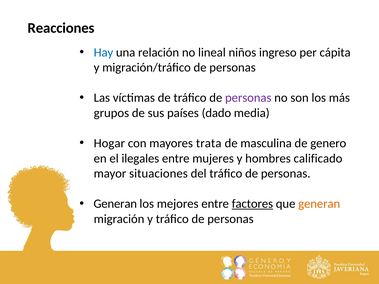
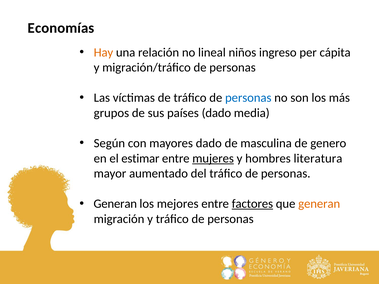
Reacciones: Reacciones -> Economías (61, 28)
Hay colour: blue -> orange (103, 52)
personas colour: purple -> blue (248, 98)
Hogar: Hogar -> Según (109, 143)
mayores trata: trata -> dado (209, 143)
ilegales: ilegales -> estimar (140, 159)
mujeres underline: none -> present (213, 159)
calificado: calificado -> literatura (318, 159)
situaciones: situaciones -> aumentado (159, 174)
